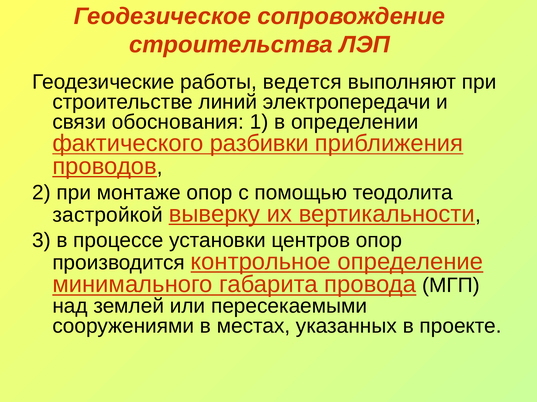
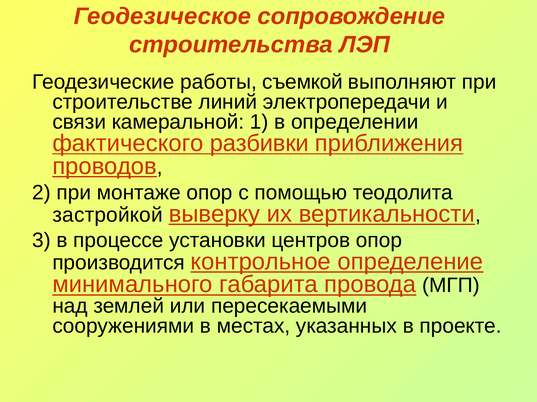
ведется: ведется -> съемкой (303, 82)
обоснования: обоснования -> камеральной (178, 122)
